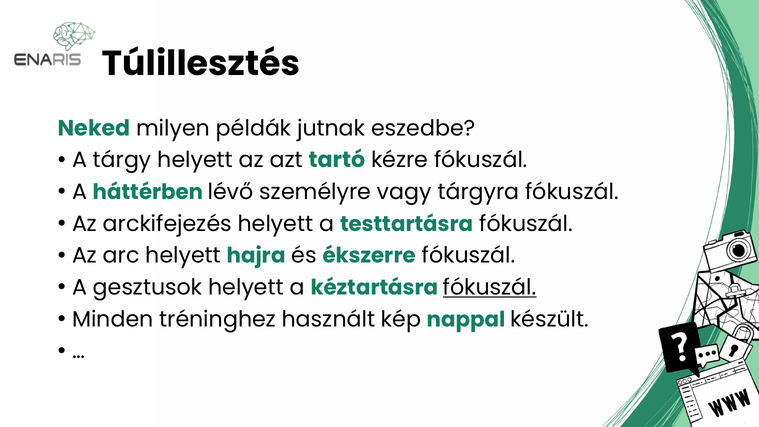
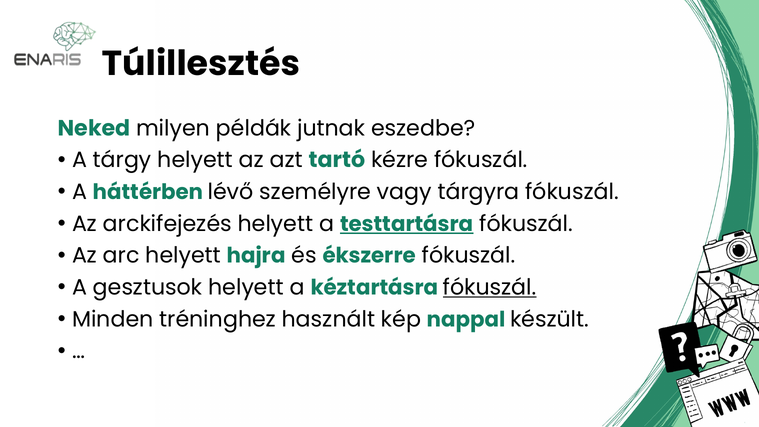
testtartásra underline: none -> present (407, 224)
